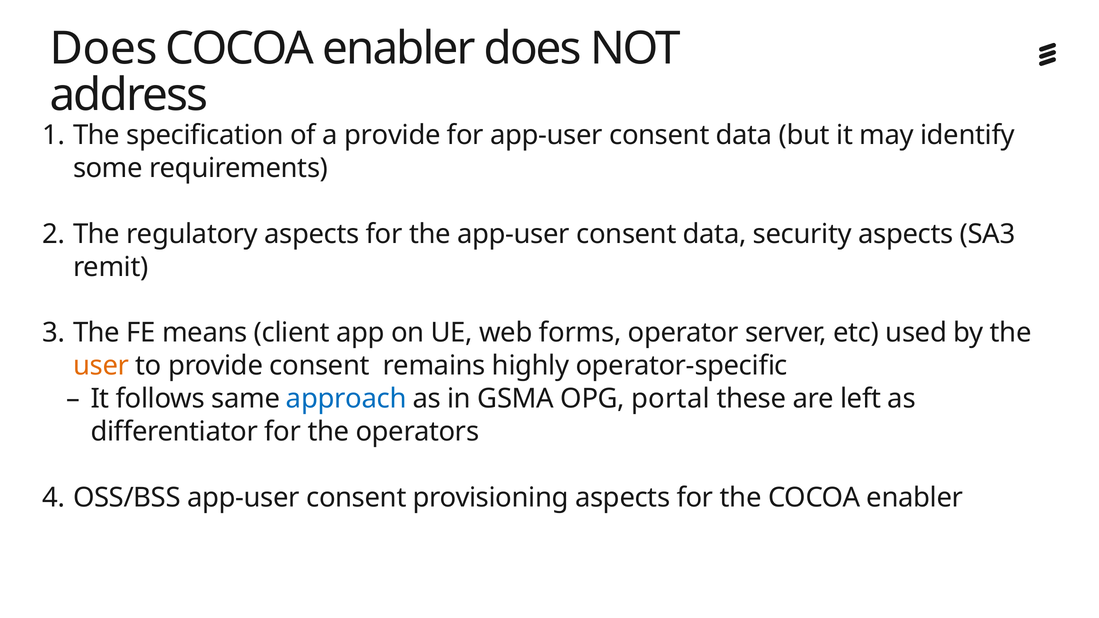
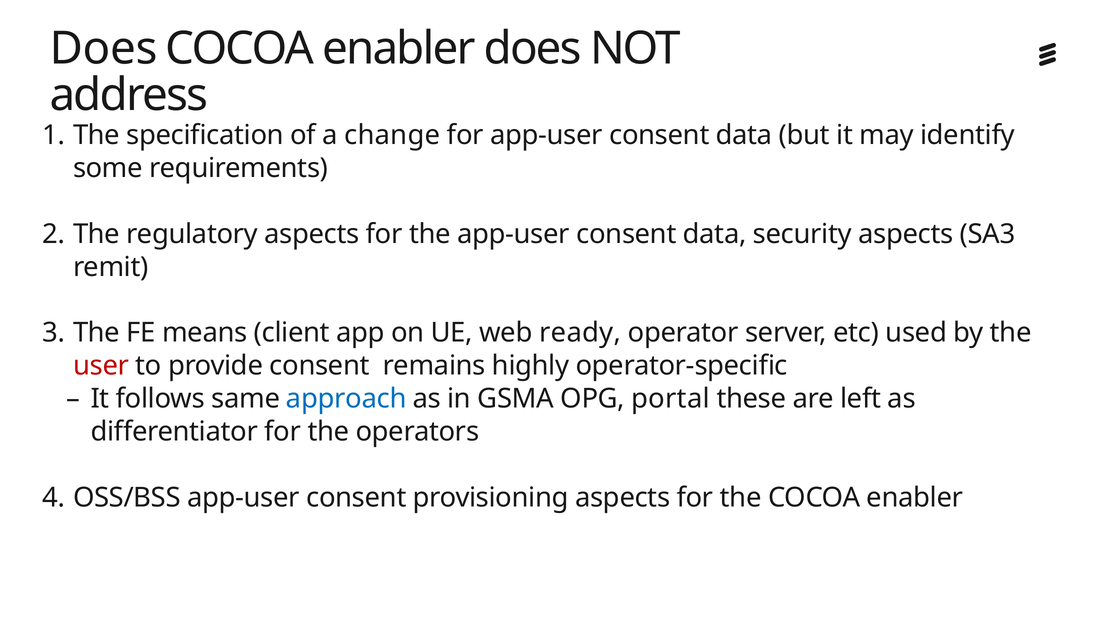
a provide: provide -> change (392, 135)
forms: forms -> ready (580, 333)
user colour: orange -> red (101, 366)
